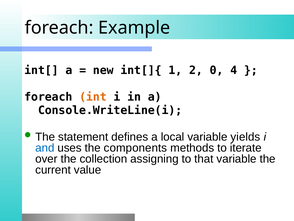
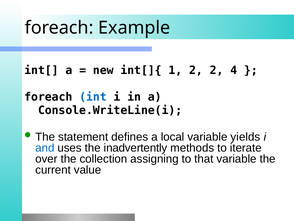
2 0: 0 -> 2 (217, 70)
int colour: orange -> blue (93, 97)
components: components -> inadvertently (136, 148)
